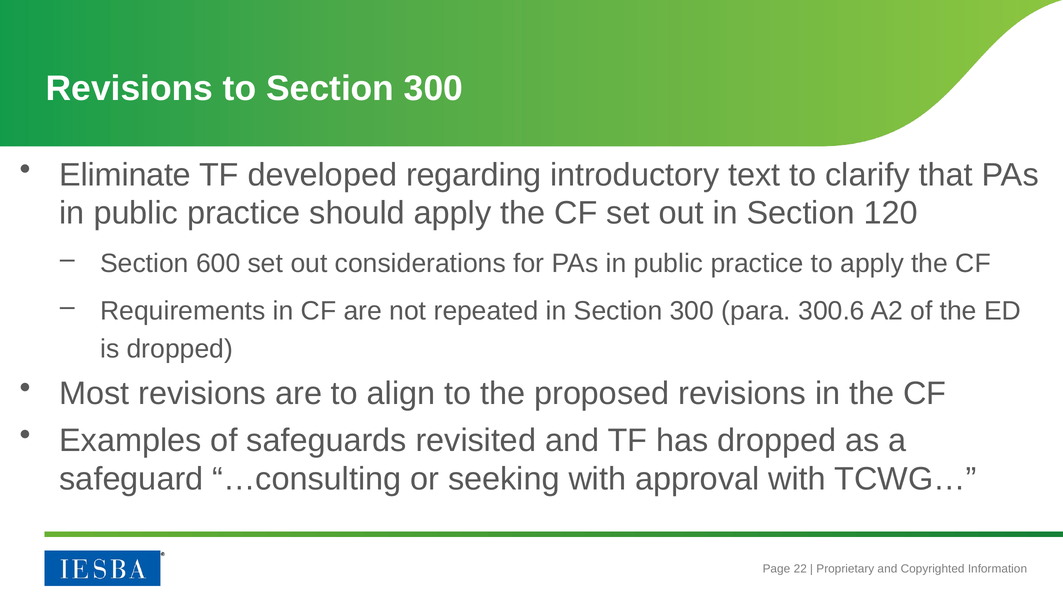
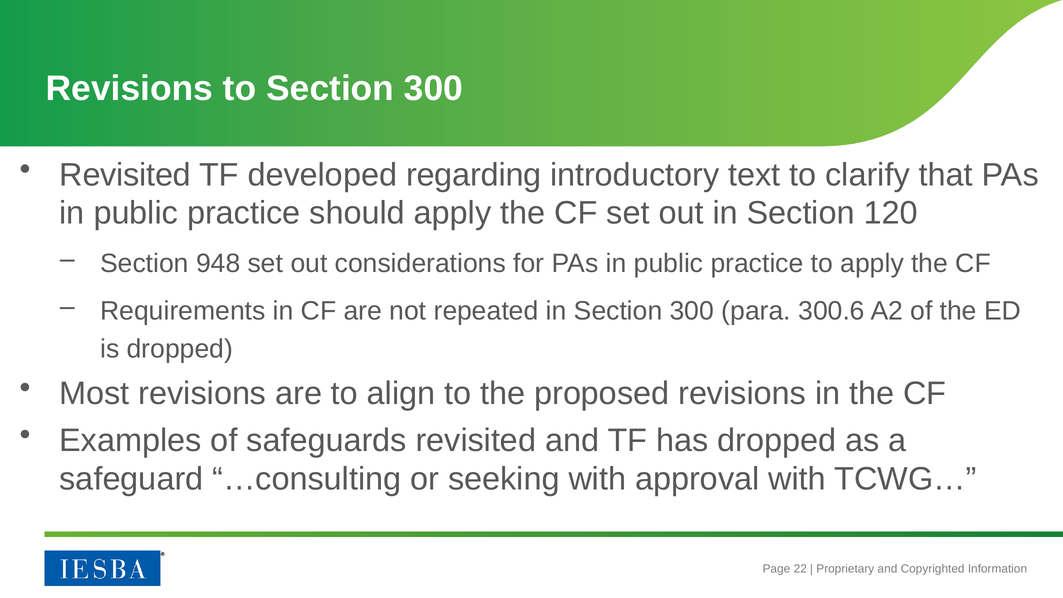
Eliminate: Eliminate -> Revisited (125, 175)
600: 600 -> 948 (218, 264)
